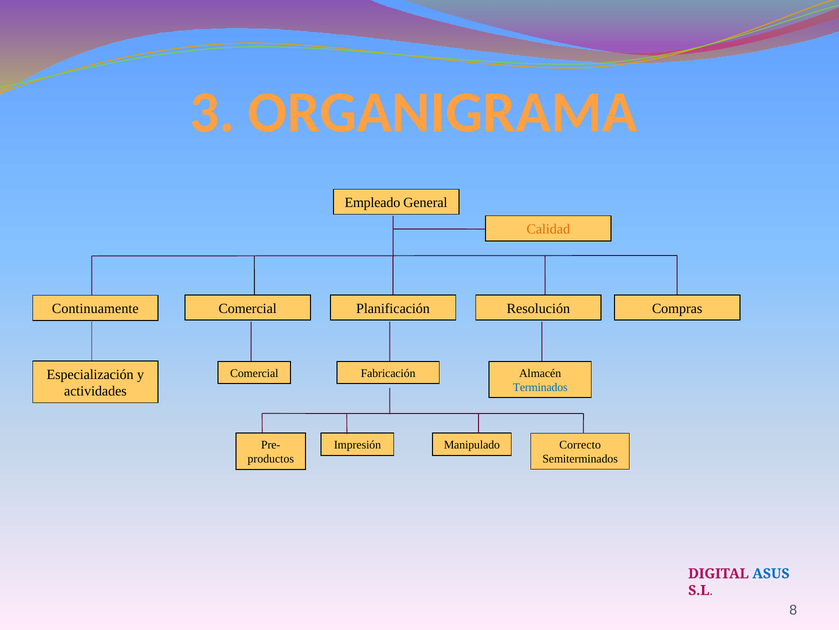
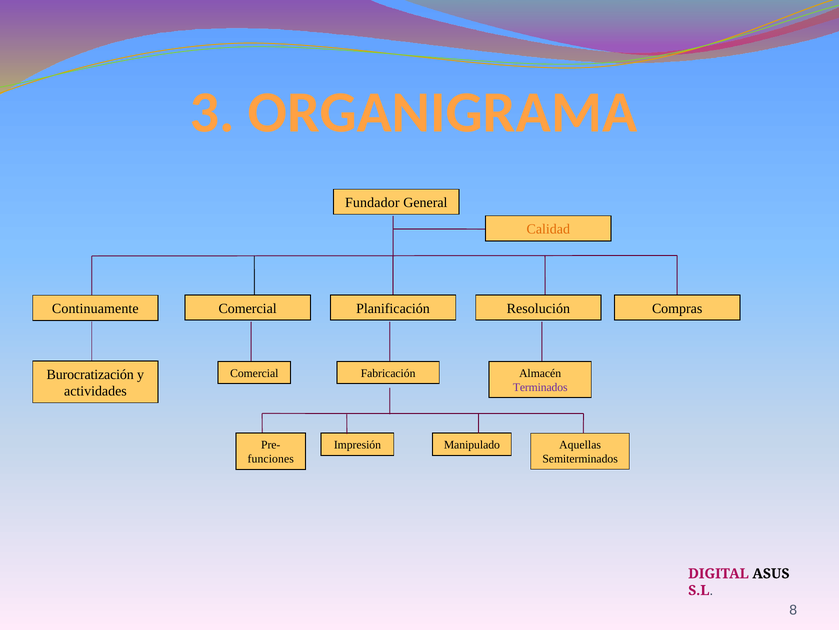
Empleado: Empleado -> Fundador (372, 203)
Especialización: Especialización -> Burocratización (90, 374)
Terminados colour: blue -> purple (540, 387)
Correcto: Correcto -> Aquellas (580, 445)
productos: productos -> funciones (271, 459)
ASUS colour: blue -> black (771, 573)
